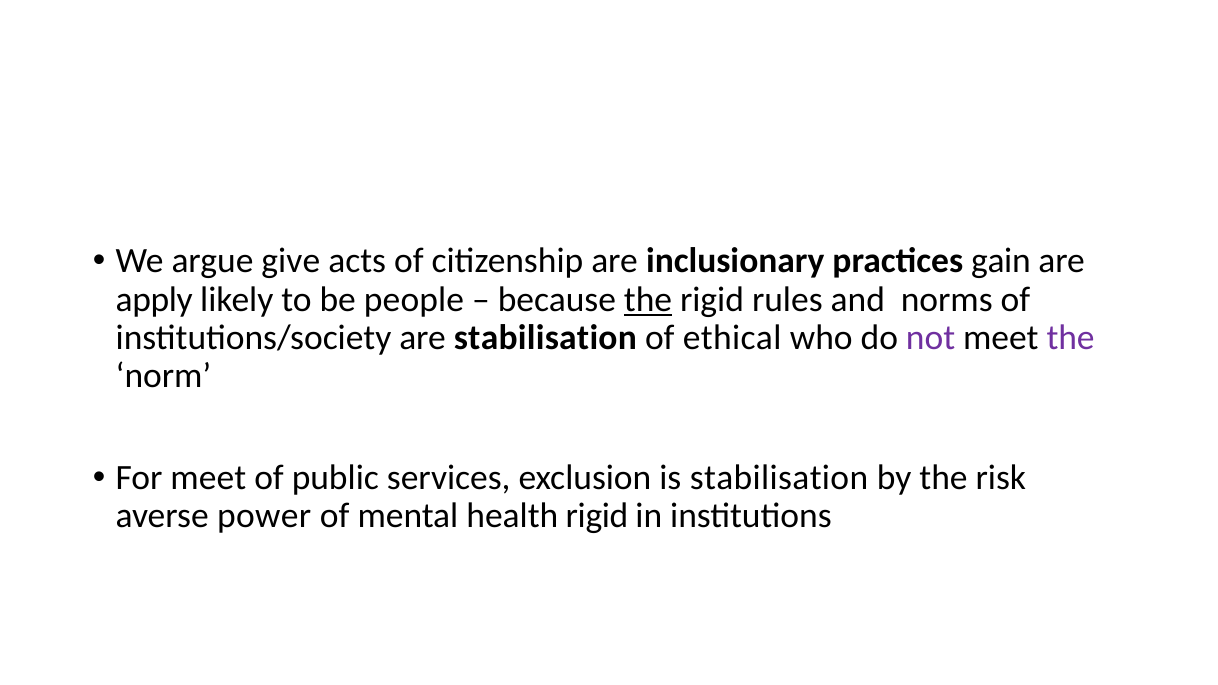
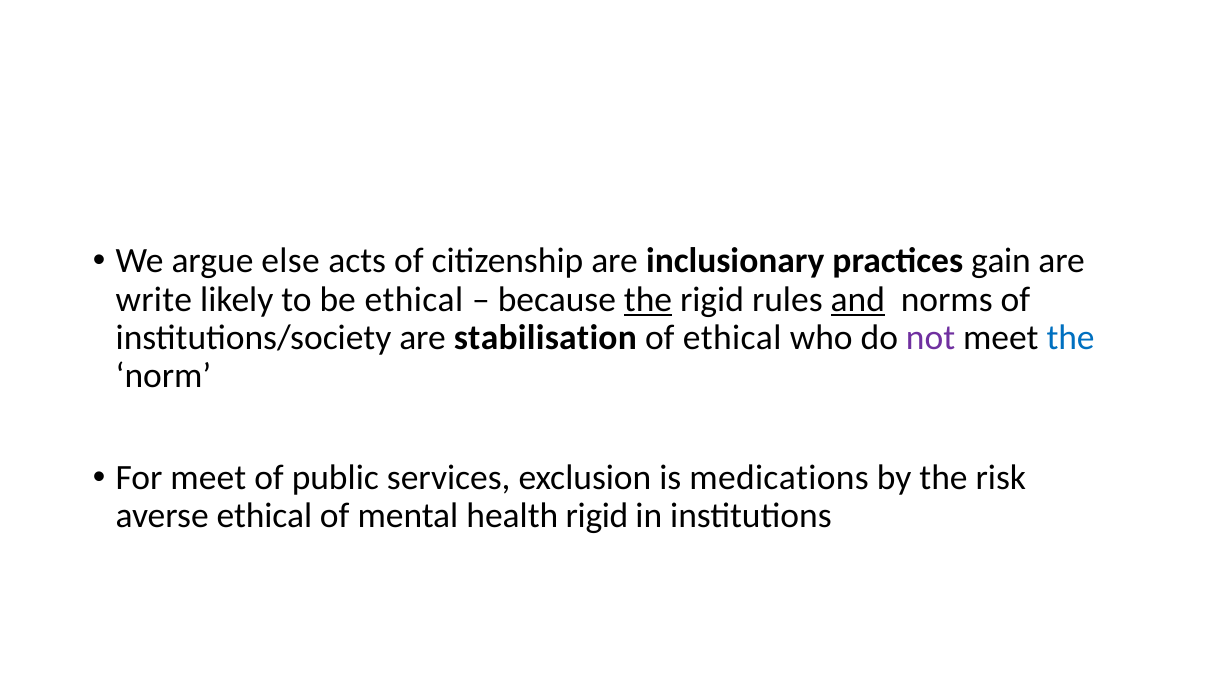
give: give -> else (291, 261)
apply: apply -> write (154, 299)
be people: people -> ethical (414, 299)
and underline: none -> present (858, 299)
the colour: purple -> blue (1071, 338)
is stabilisation: stabilisation -> medications (779, 478)
averse power: power -> ethical (264, 516)
